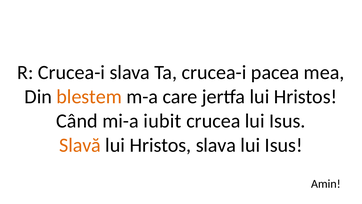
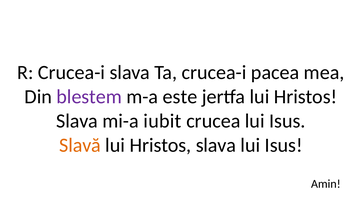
blestem colour: orange -> purple (89, 97)
care: care -> este (180, 97)
Când: Când -> Slava (77, 121)
